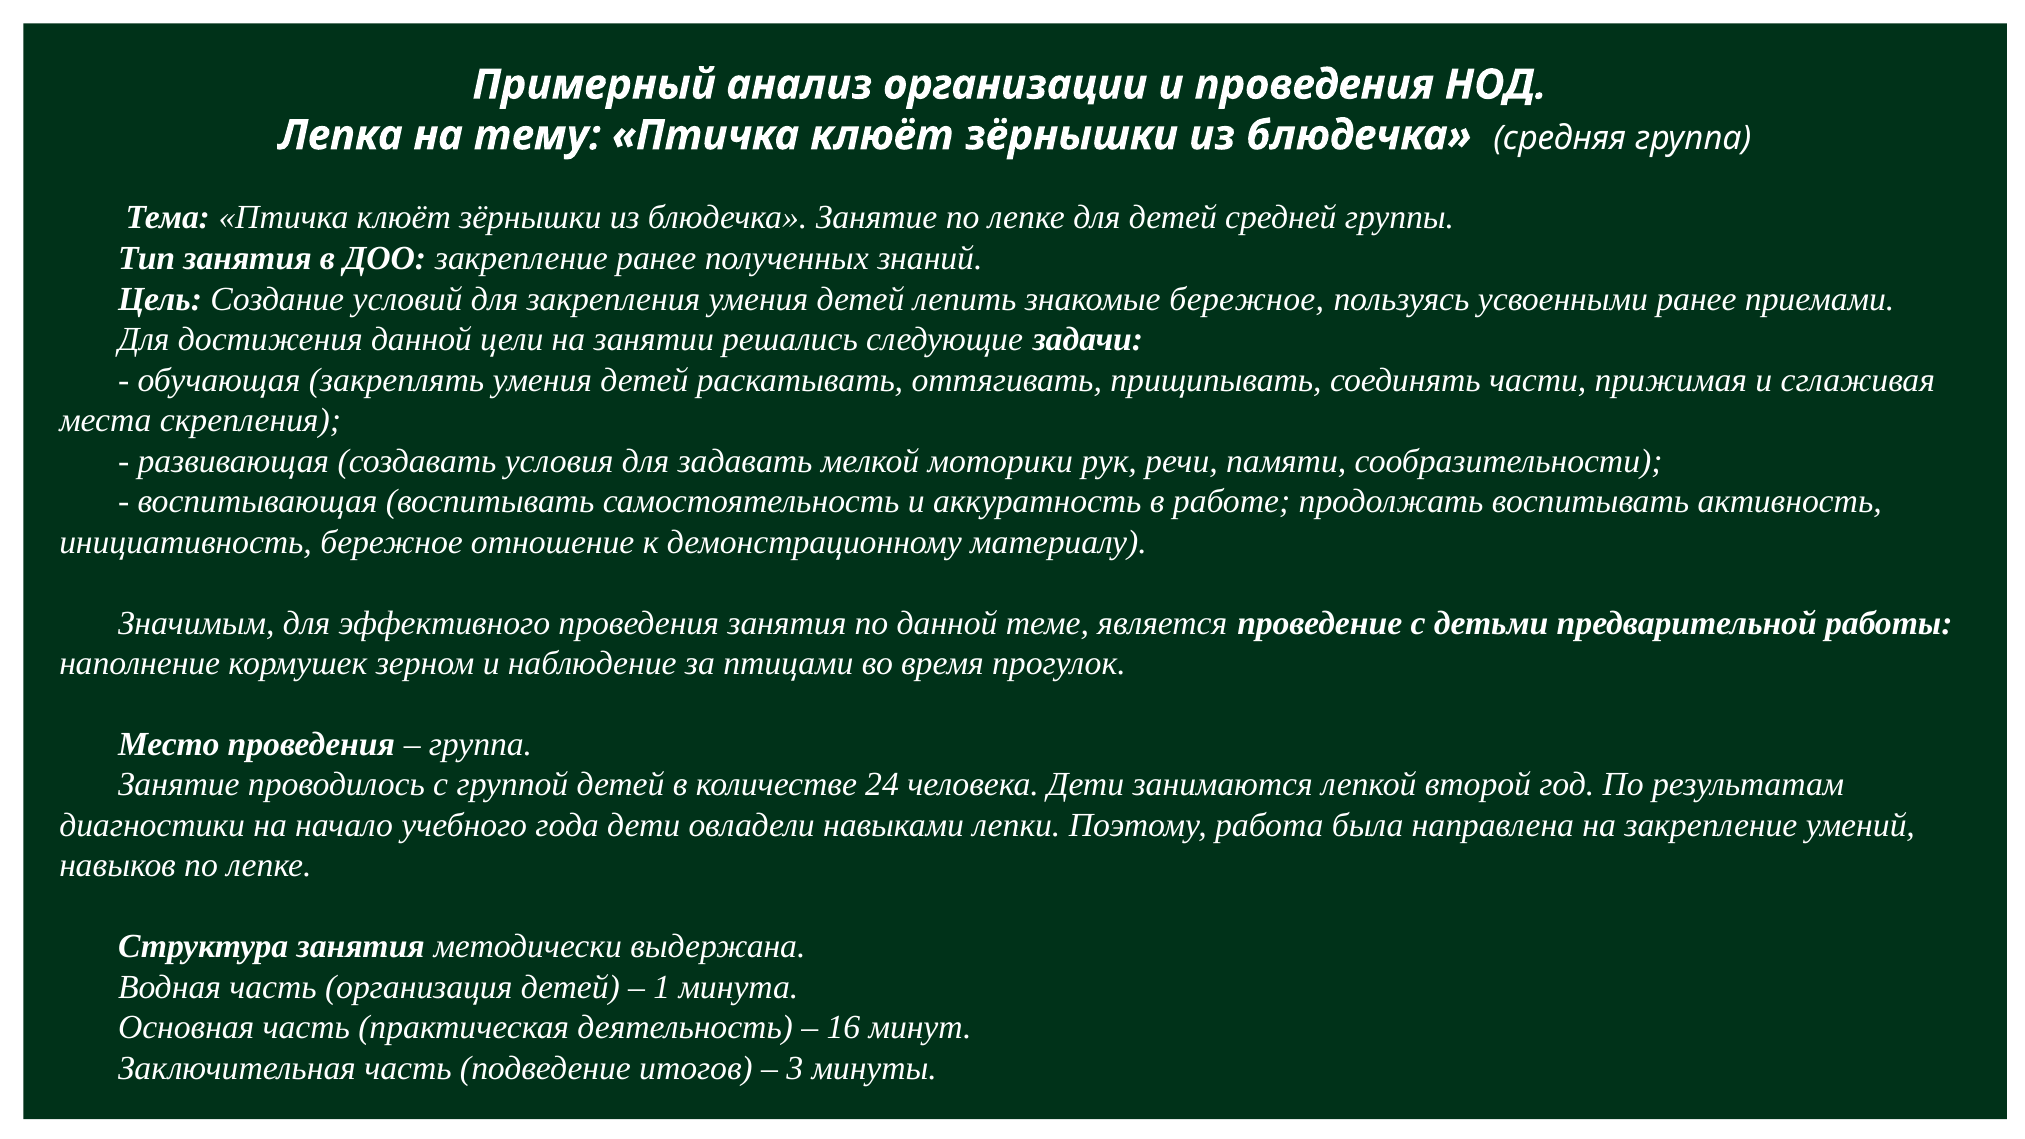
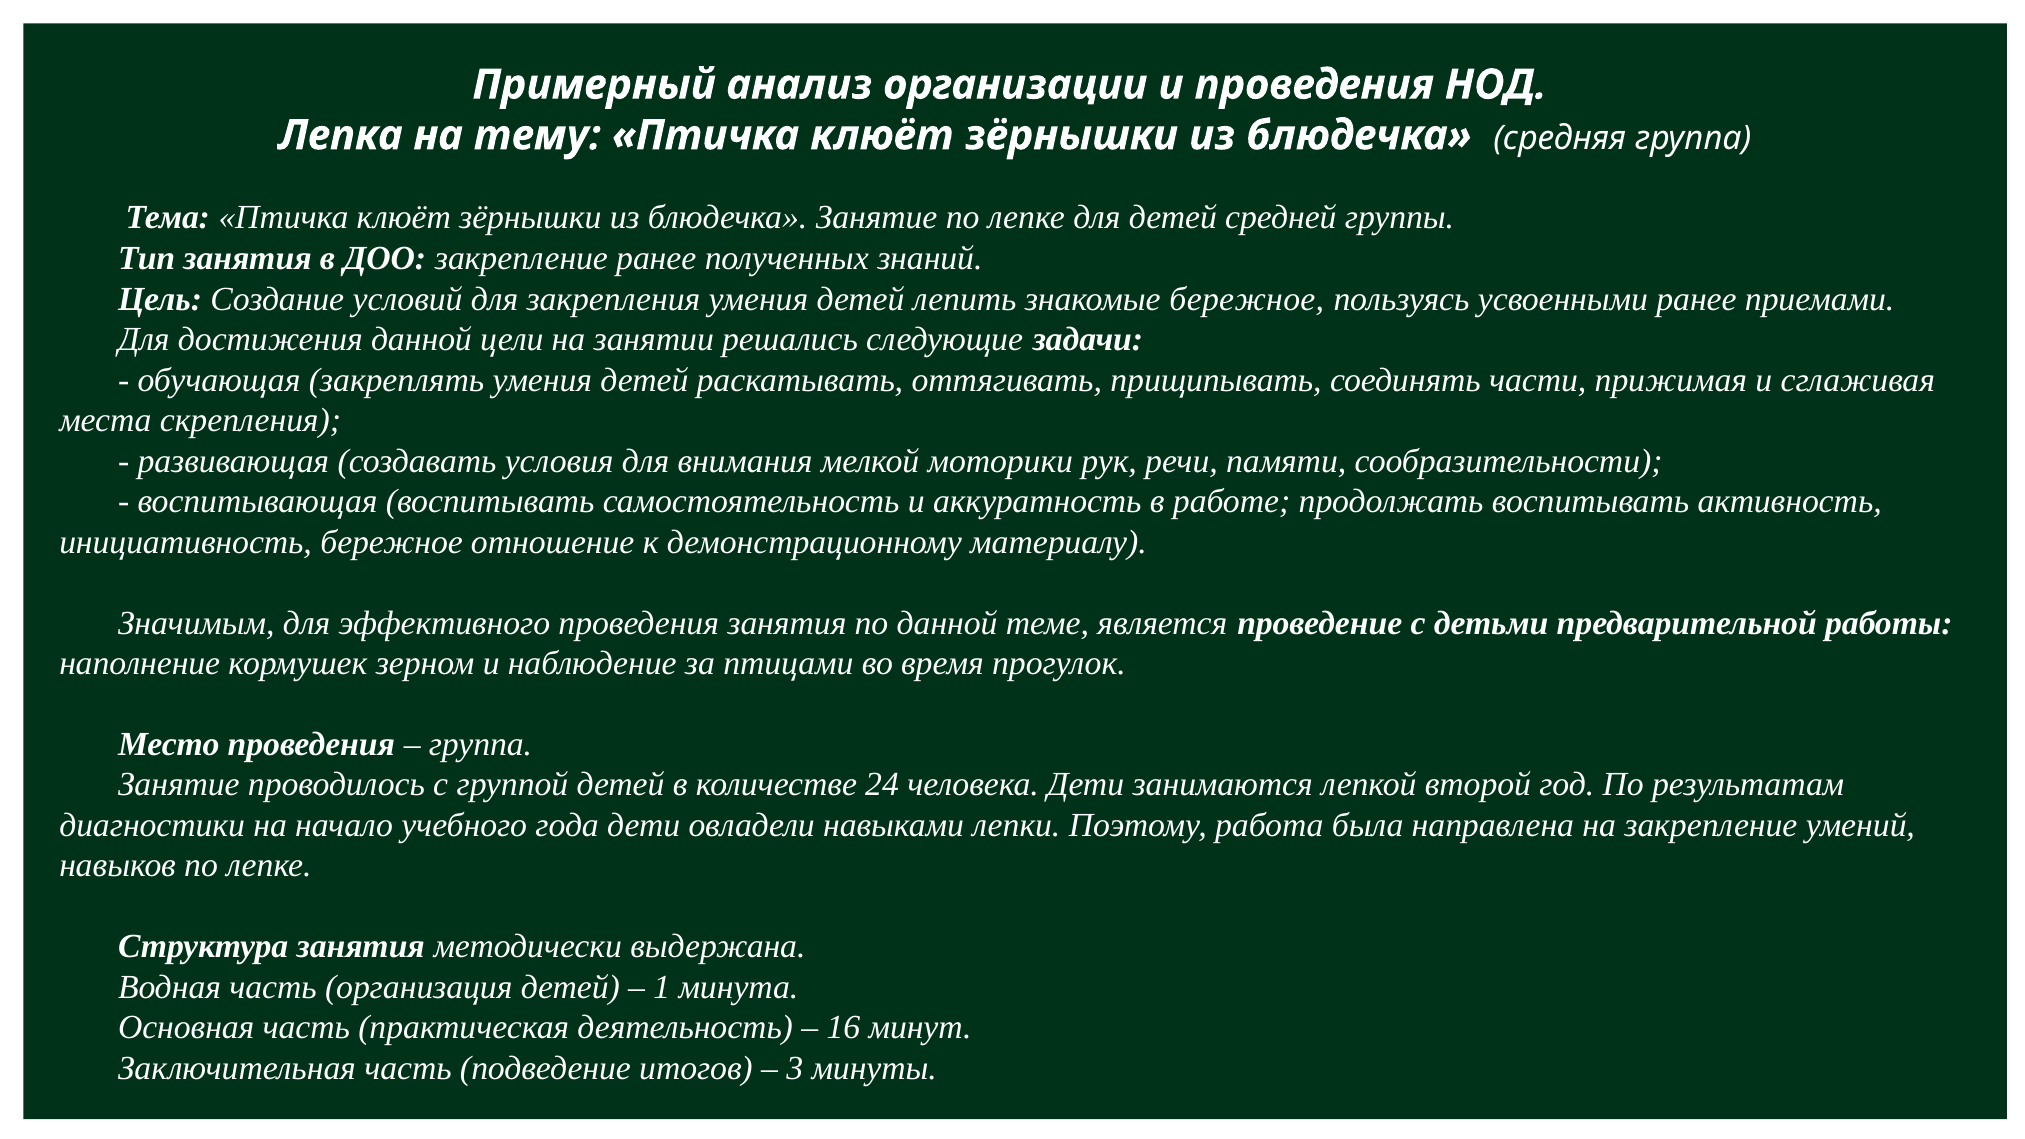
задавать: задавать -> внимания (745, 461)
